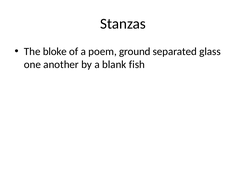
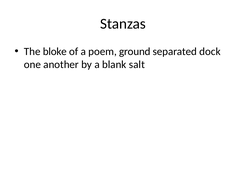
glass: glass -> dock (210, 52)
fish: fish -> salt (137, 65)
